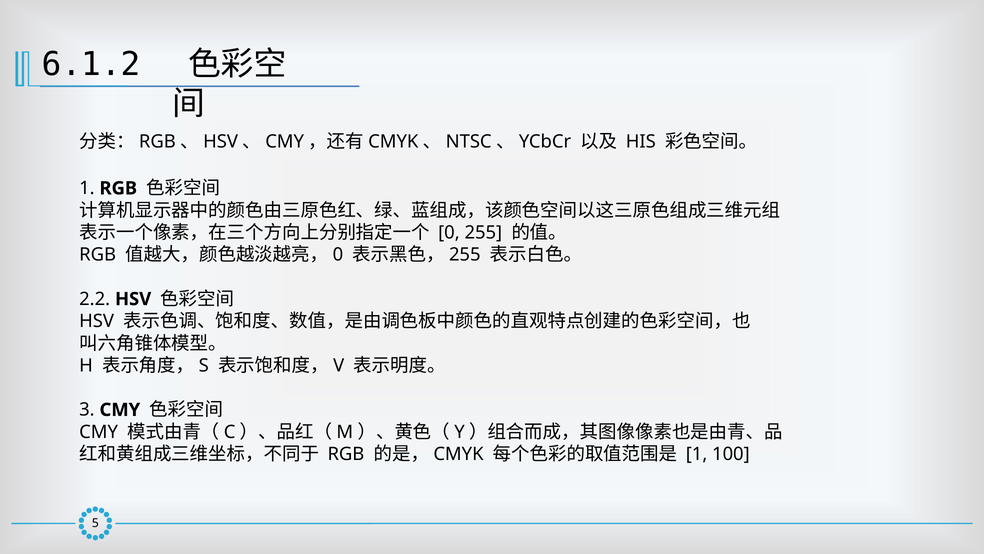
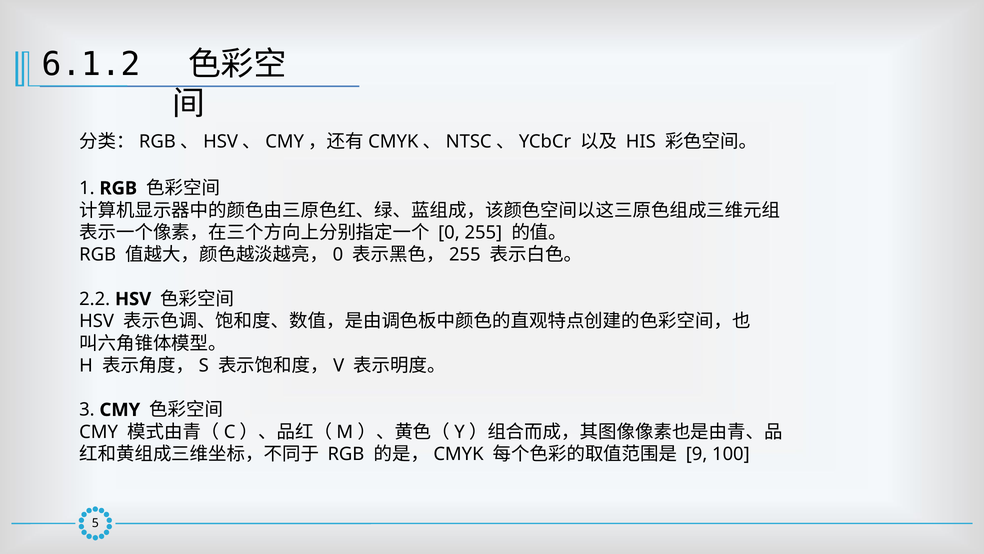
1: 1 -> 9 (697, 454)
